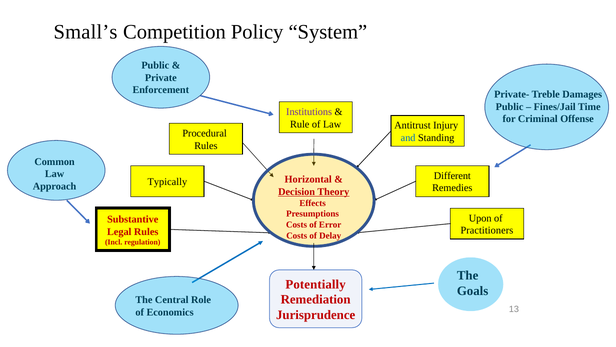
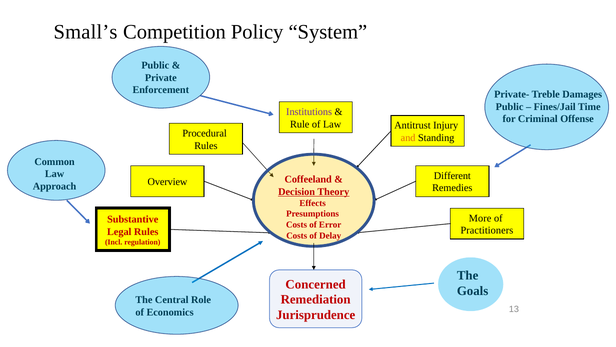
and colour: blue -> orange (408, 138)
Horizontal: Horizontal -> Coffeeland (308, 179)
Typically: Typically -> Overview (167, 182)
Upon: Upon -> More (480, 218)
Potentially: Potentially -> Concerned (316, 284)
